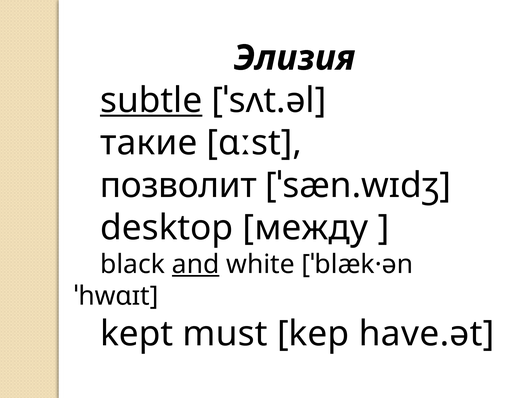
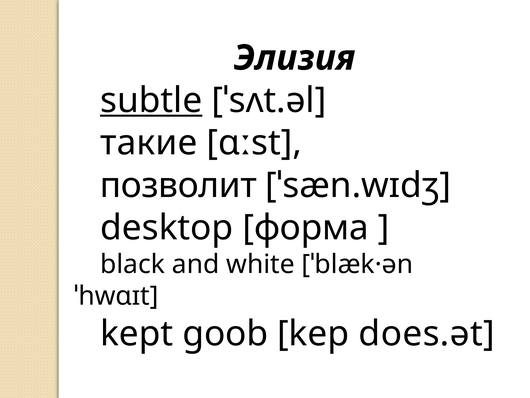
между: между -> форма (306, 228)
and underline: present -> none (196, 264)
must: must -> goob (225, 334)
have.ət: have.ət -> does.ət (427, 334)
